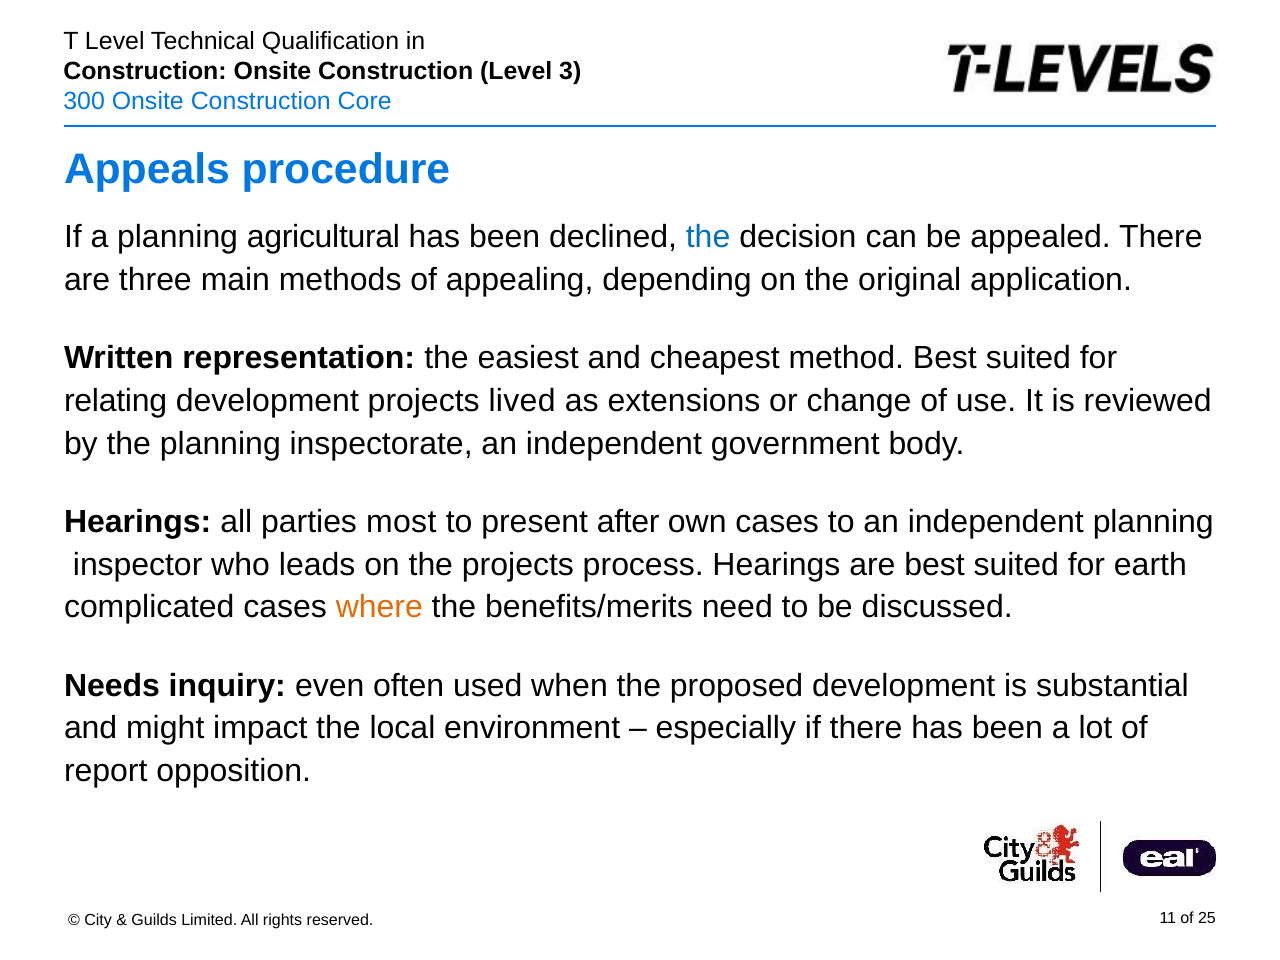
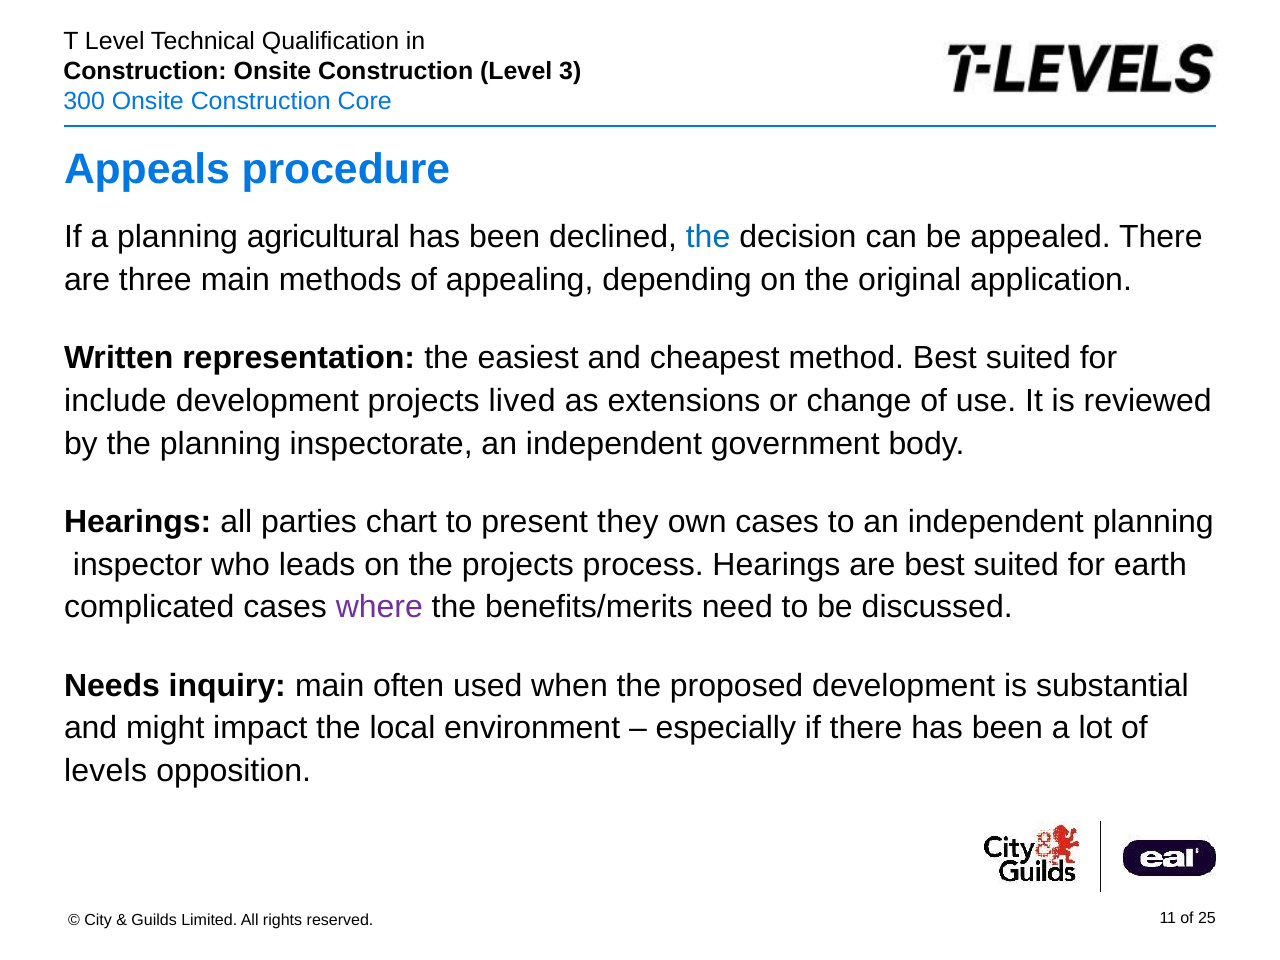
relating: relating -> include (115, 401)
most: most -> chart (401, 522)
after: after -> they (628, 522)
where colour: orange -> purple (379, 607)
inquiry even: even -> main (330, 686)
report: report -> levels (106, 771)
